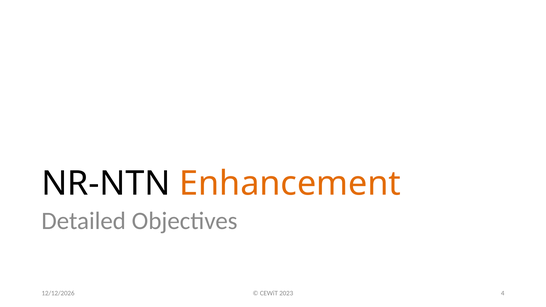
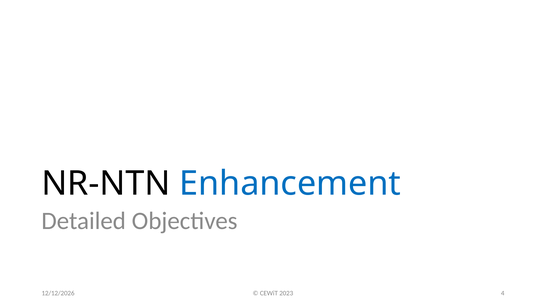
Enhancement colour: orange -> blue (290, 184)
